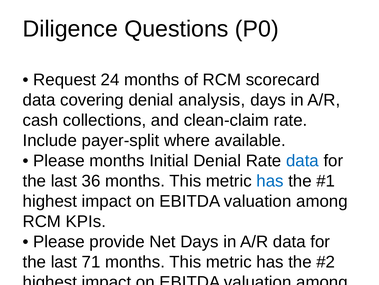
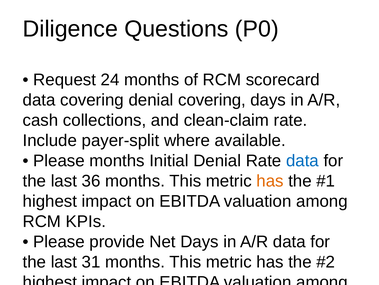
denial analysis: analysis -> covering (212, 100)
has colour: blue -> orange (270, 181)
71: 71 -> 31 (91, 261)
